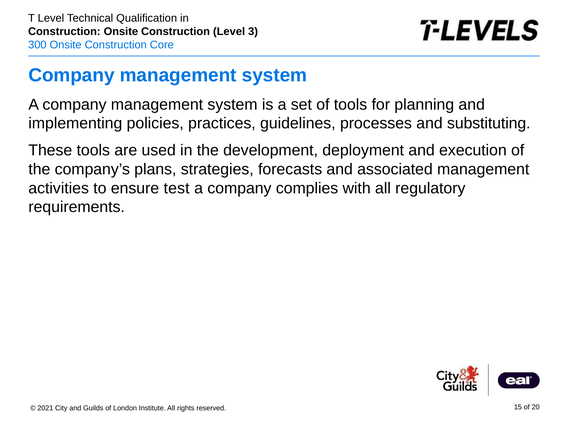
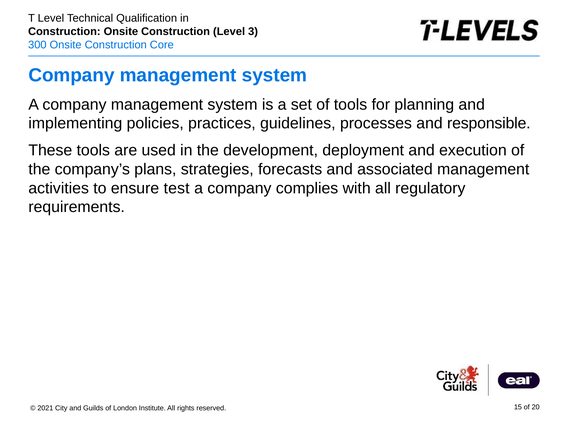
substituting: substituting -> responsible (489, 123)
